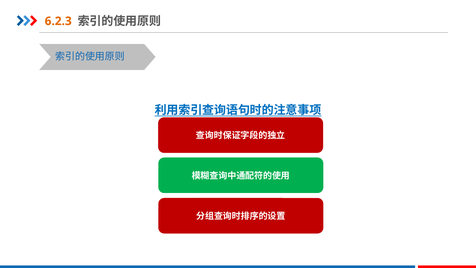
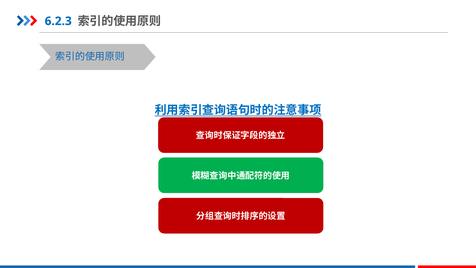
6.2.3 colour: orange -> blue (58, 21)
